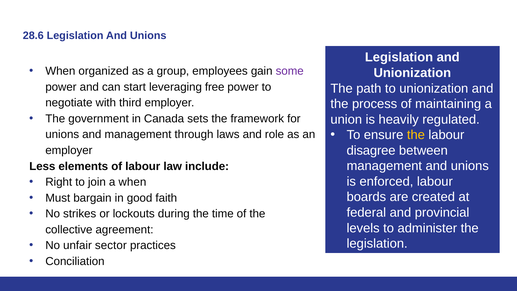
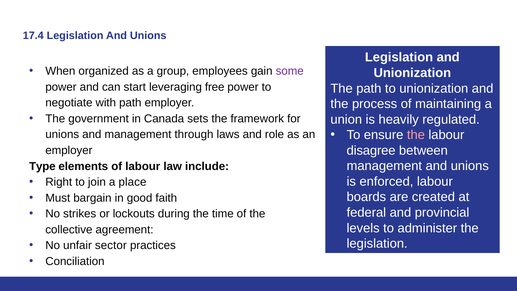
28.6: 28.6 -> 17.4 (33, 36)
with third: third -> path (130, 103)
the colour: yellow -> pink (416, 135)
Less: Less -> Type (42, 166)
a when: when -> place (132, 182)
